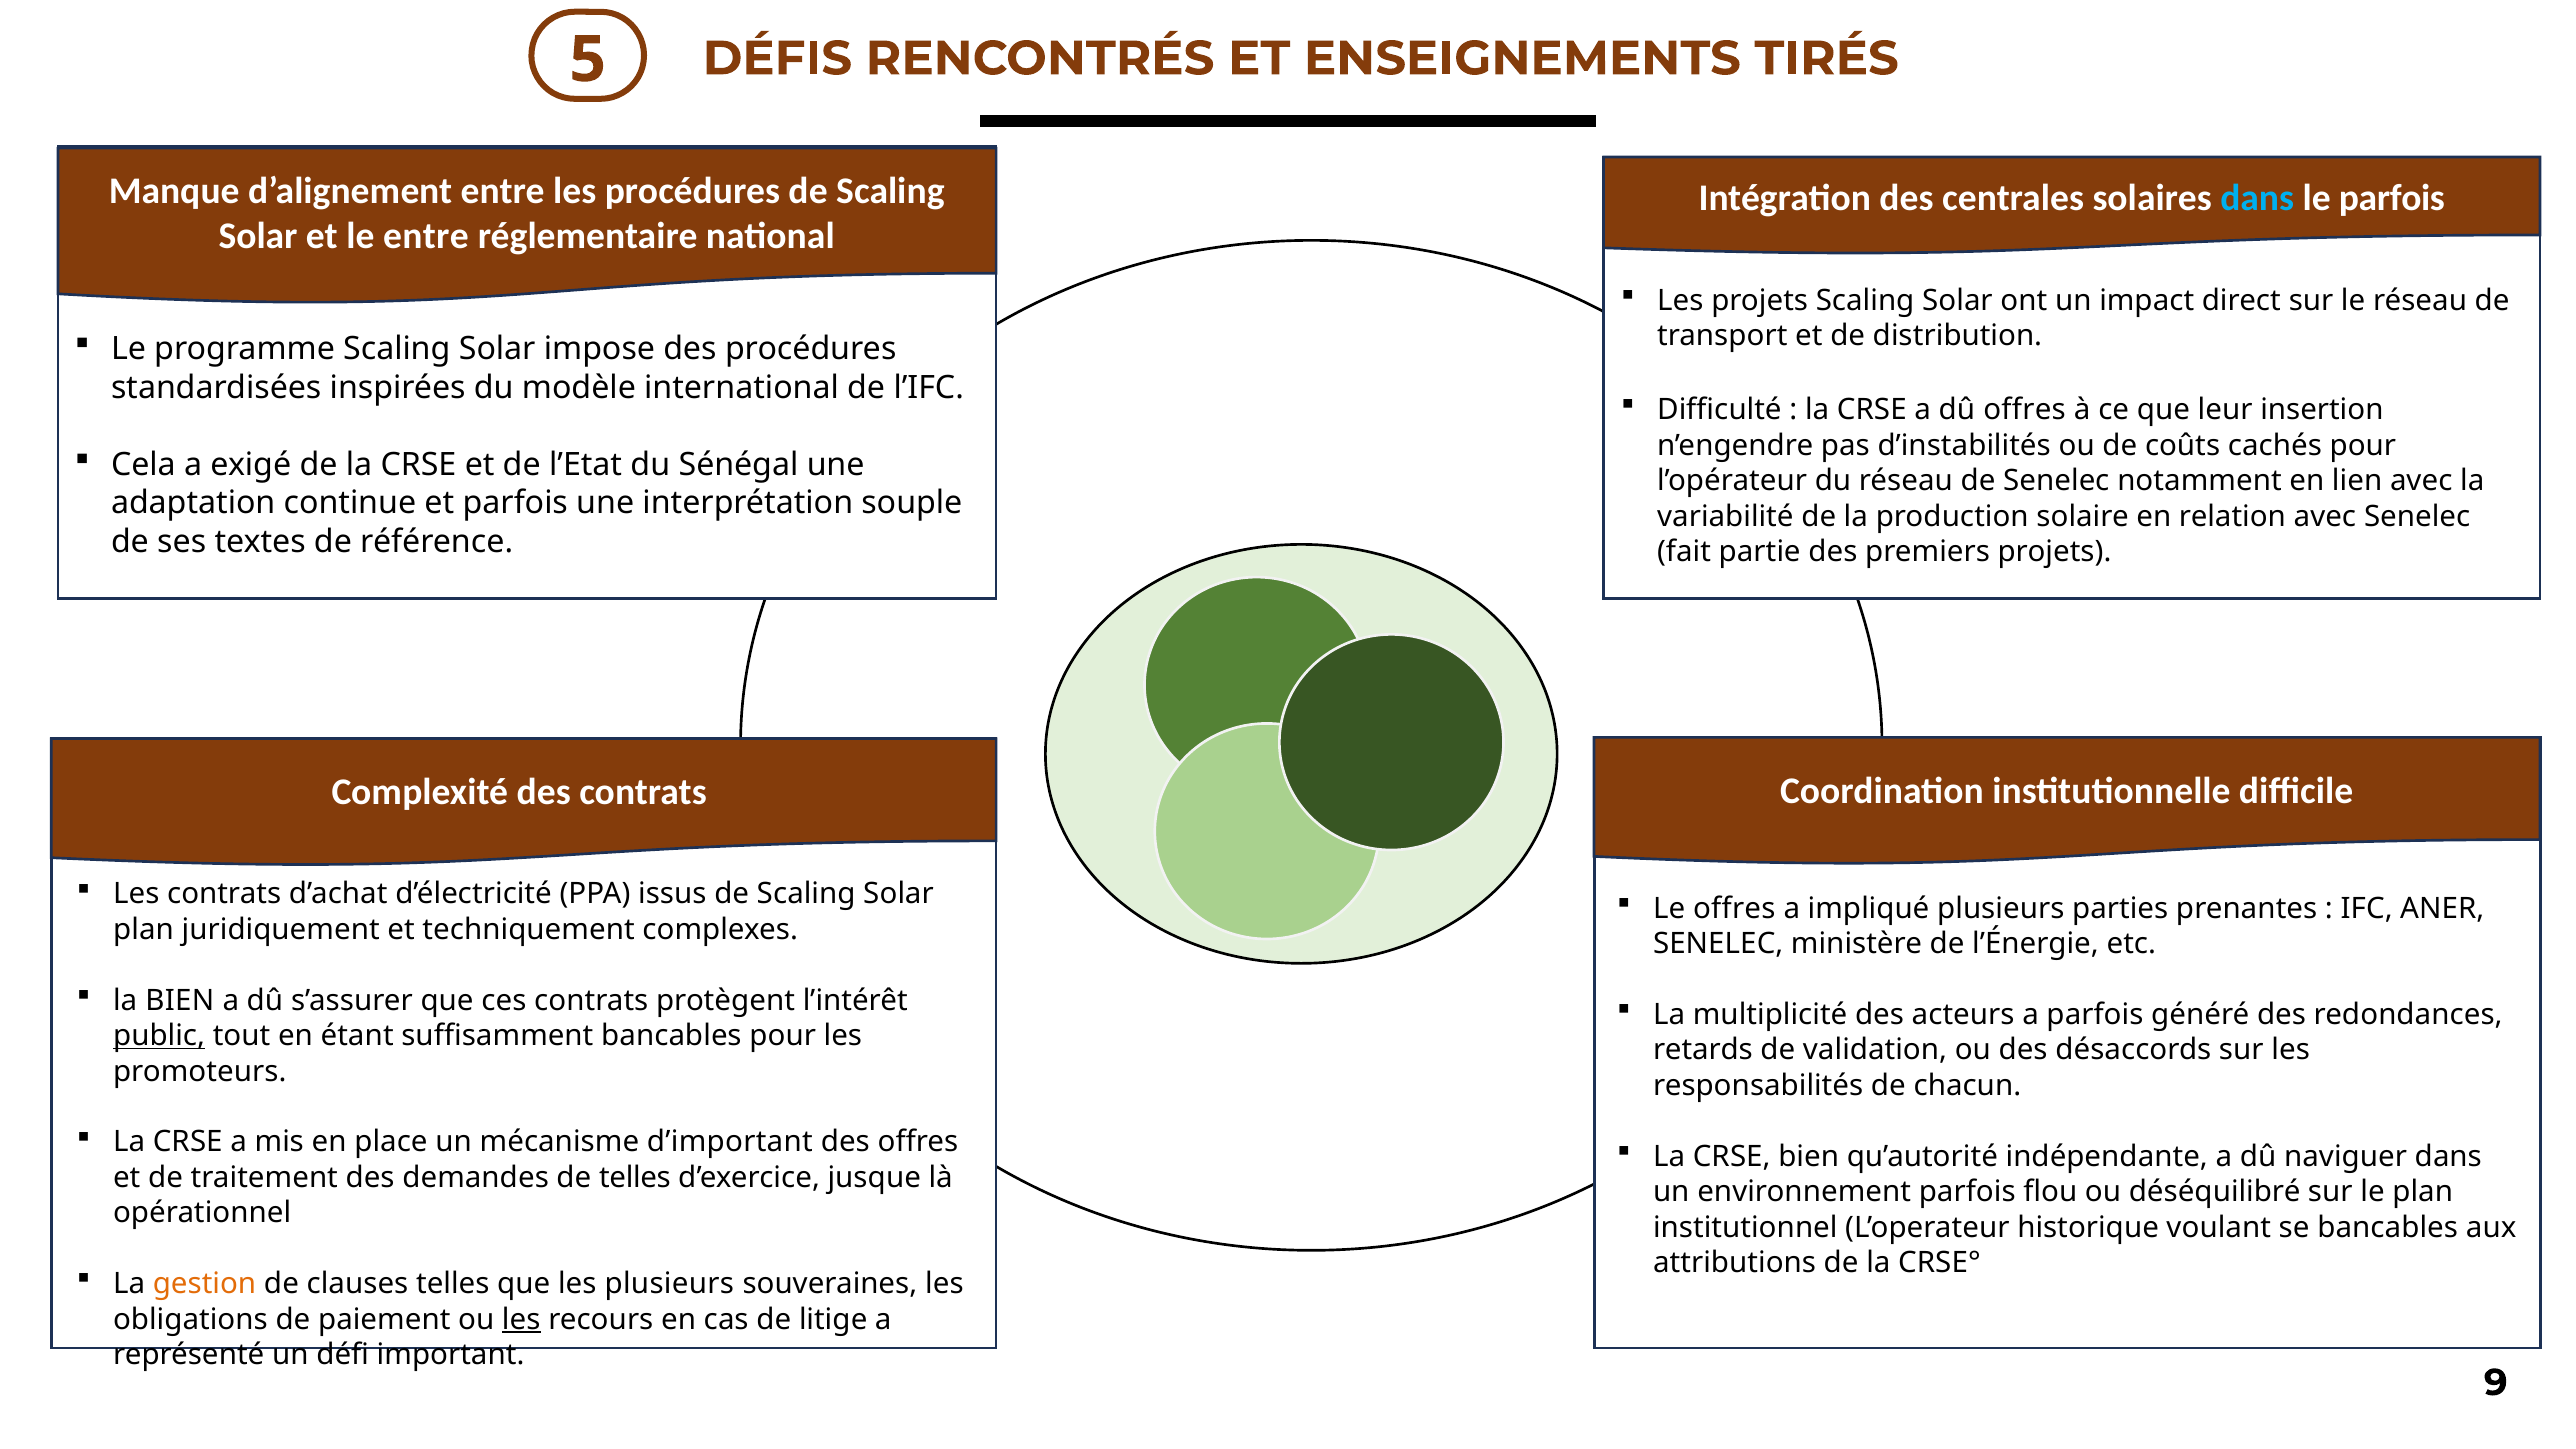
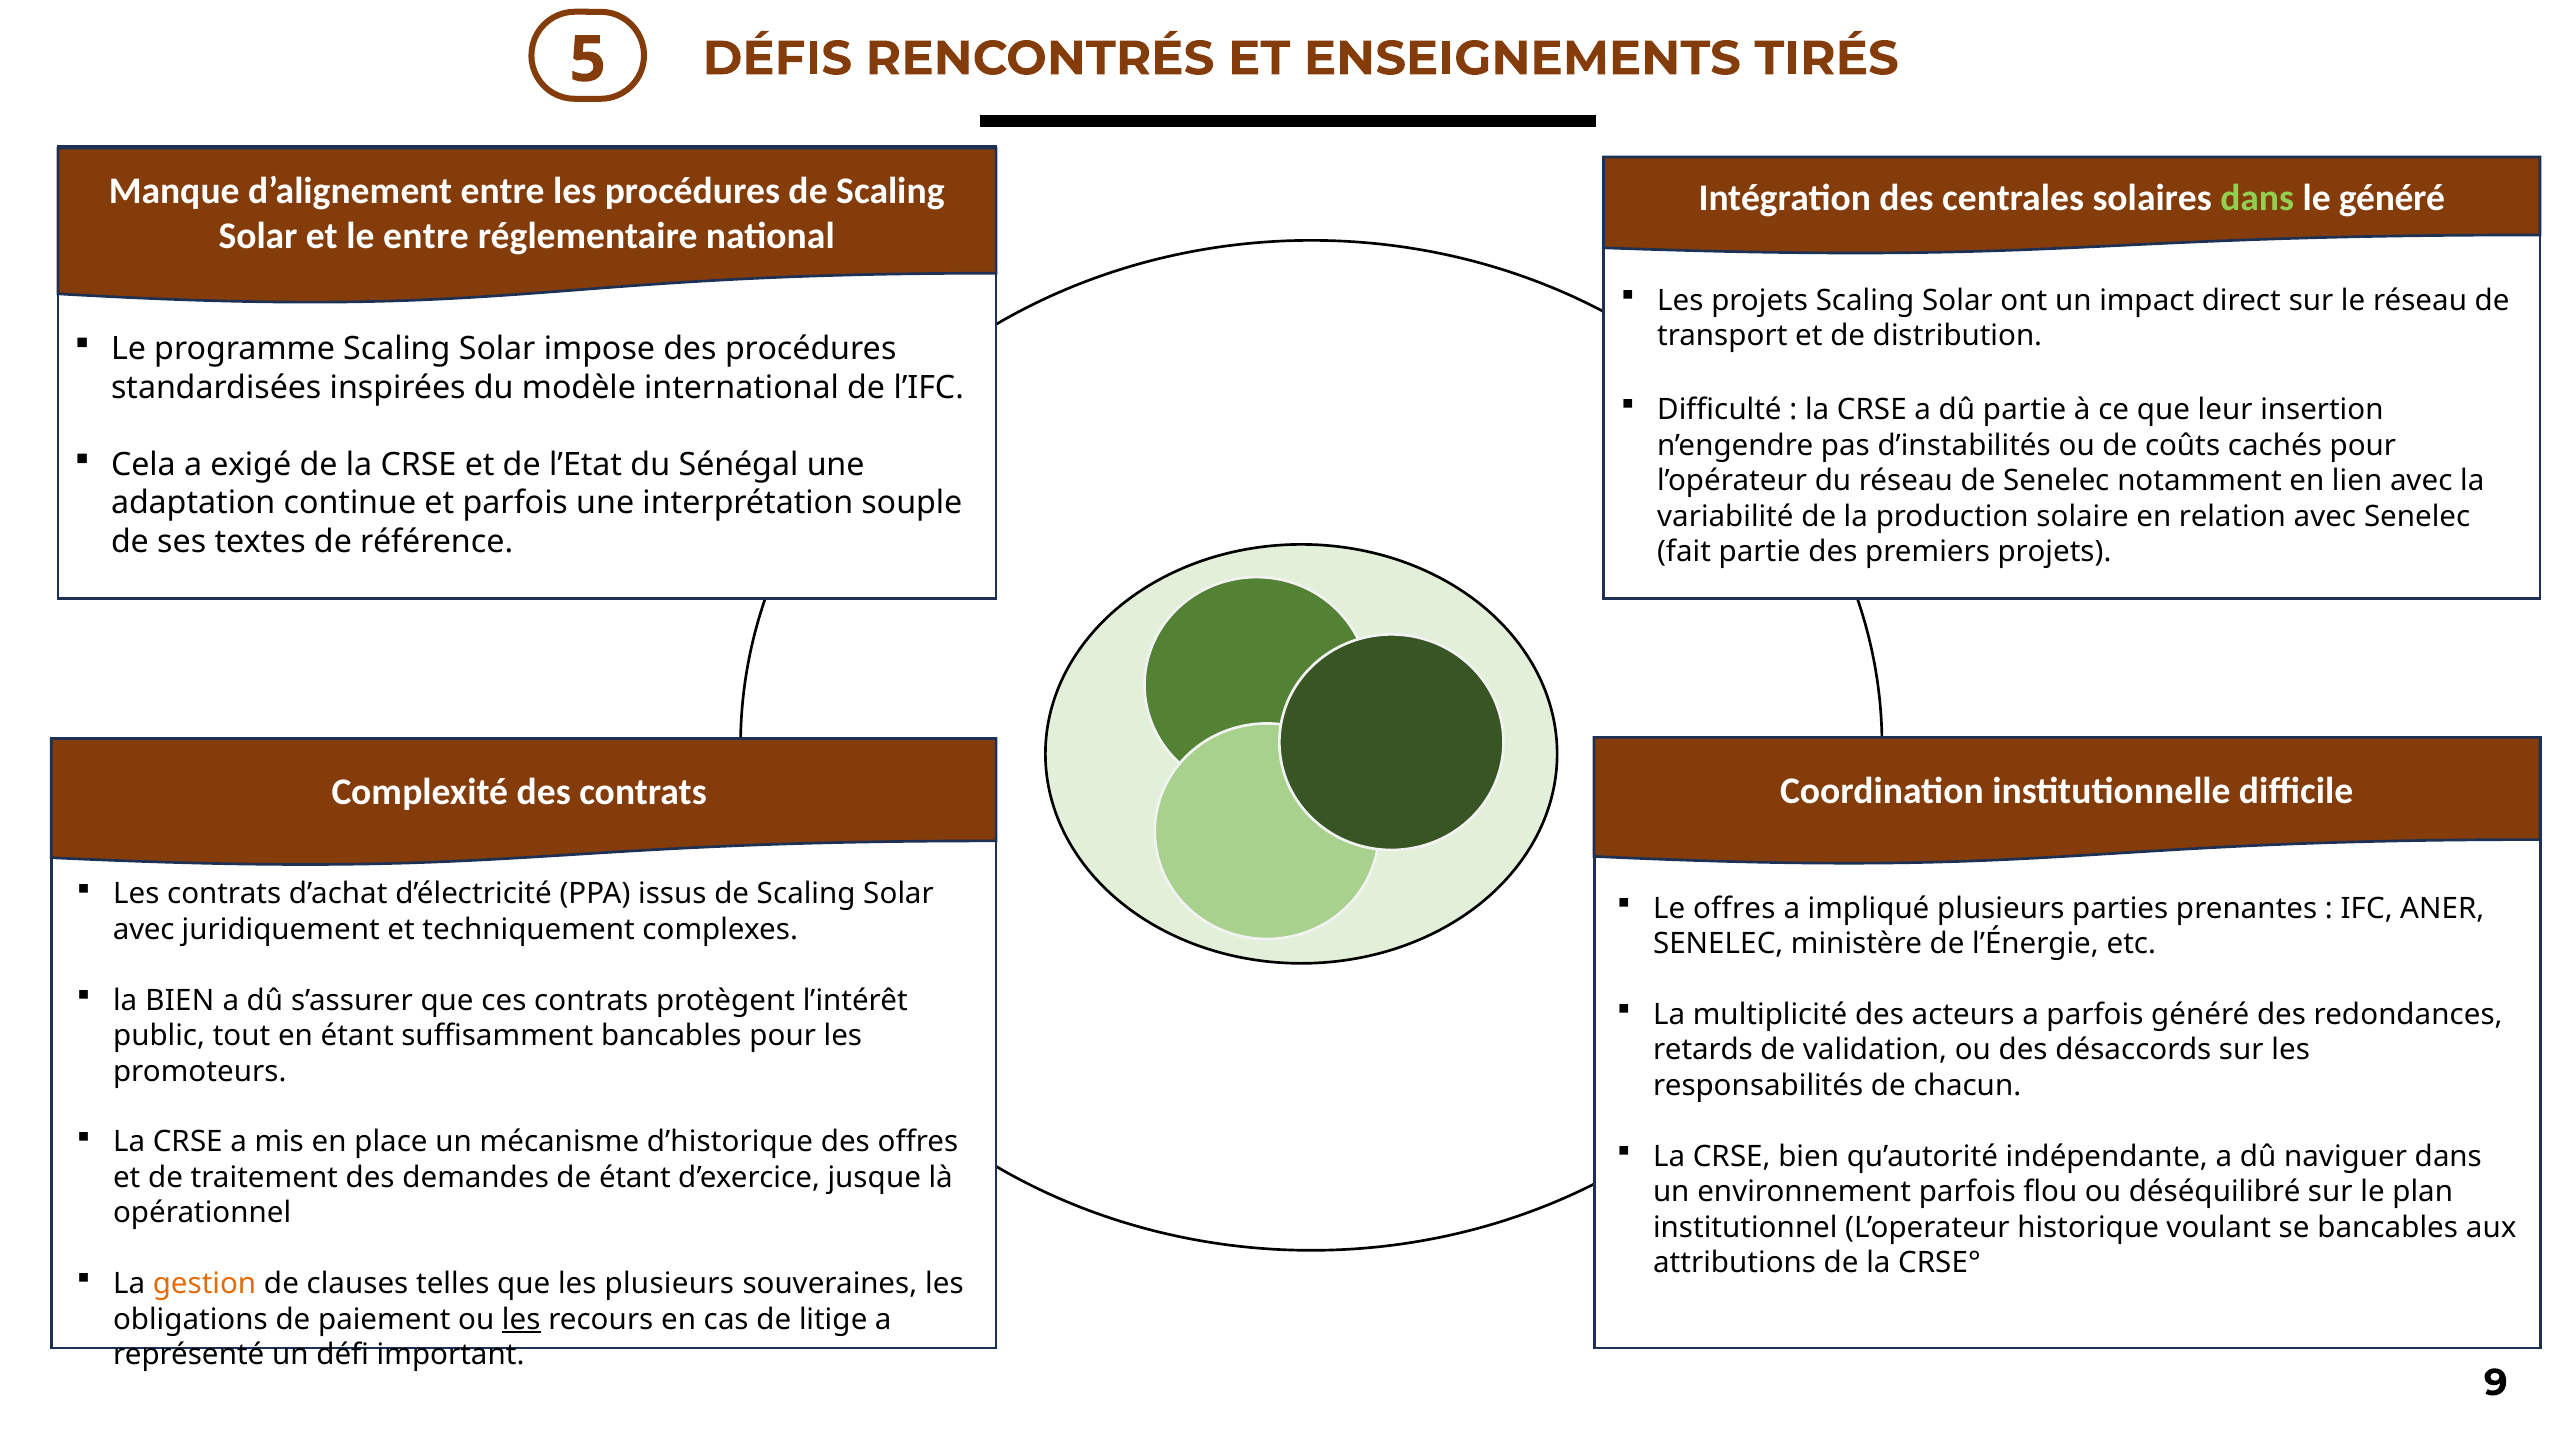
dans colour: light blue -> light green (2257, 199)
le parfois: parfois -> généré (2392, 199)
dû offres: offres -> partie (2025, 410)
plan: plan -> avec (144, 929)
public underline: present -> none (159, 1036)
d’important: d’important -> d’historique (730, 1142)
de telles: telles -> étant (635, 1178)
